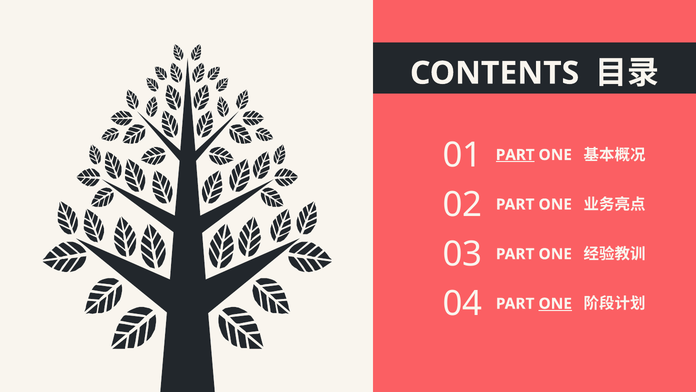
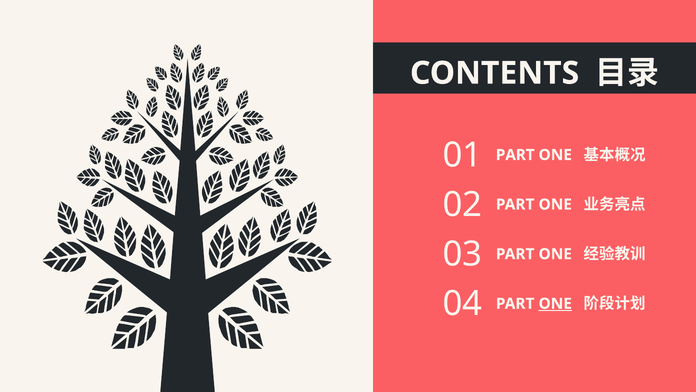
PART underline: present -> none (515, 155)
